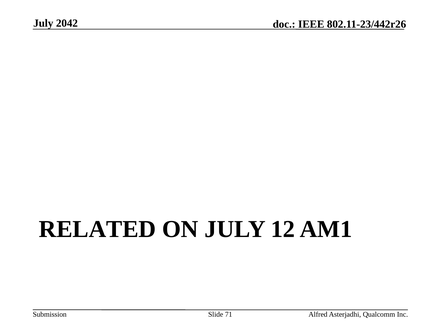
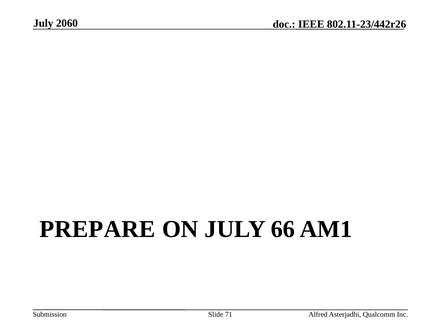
2042: 2042 -> 2060 (67, 23)
RELATED: RELATED -> PREPARE (97, 229)
12: 12 -> 66 (283, 229)
